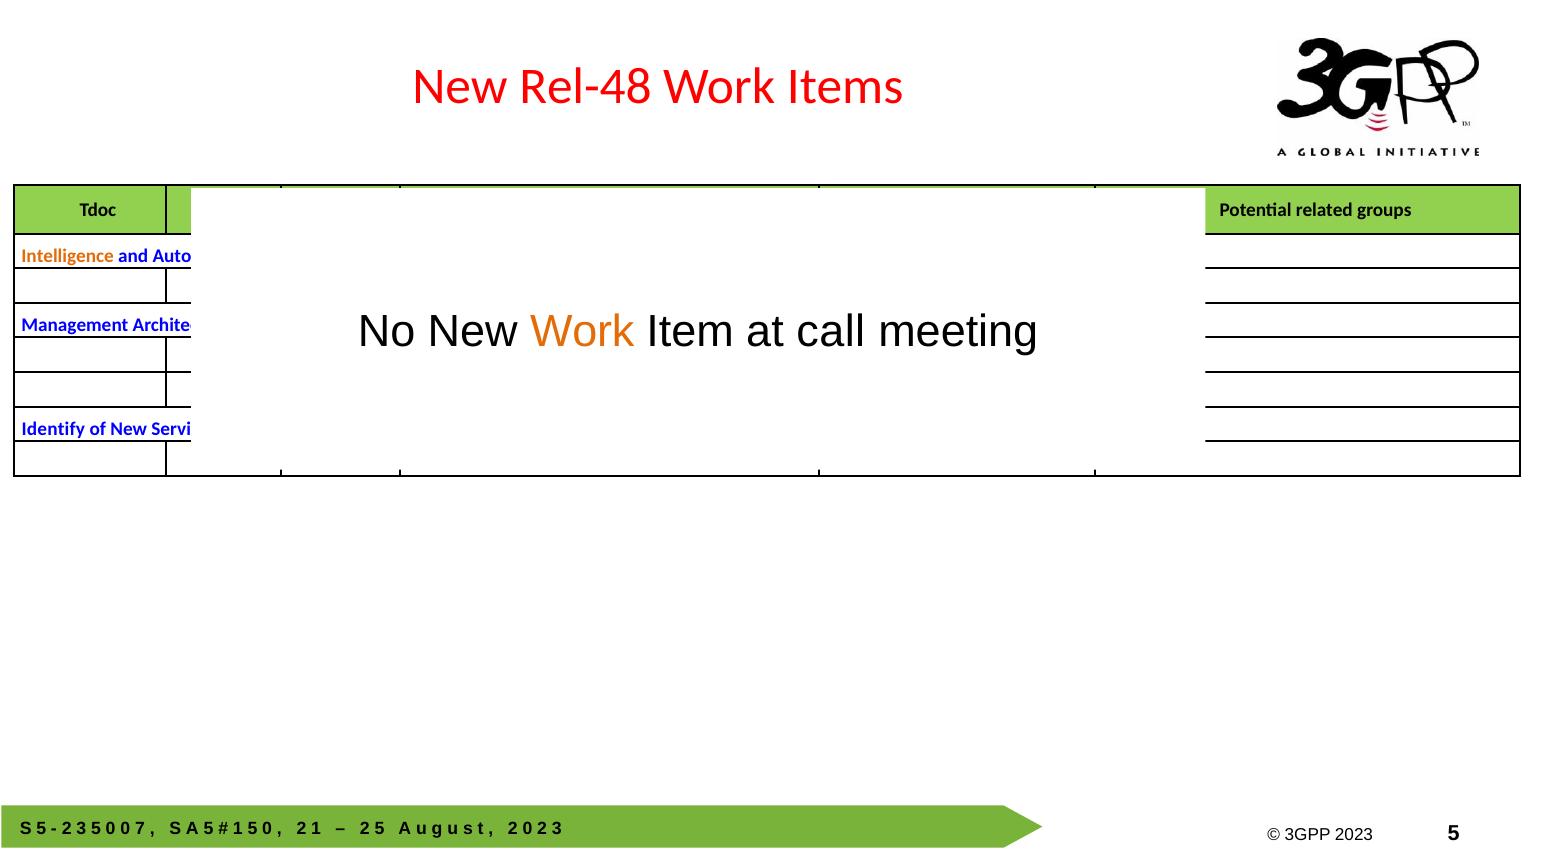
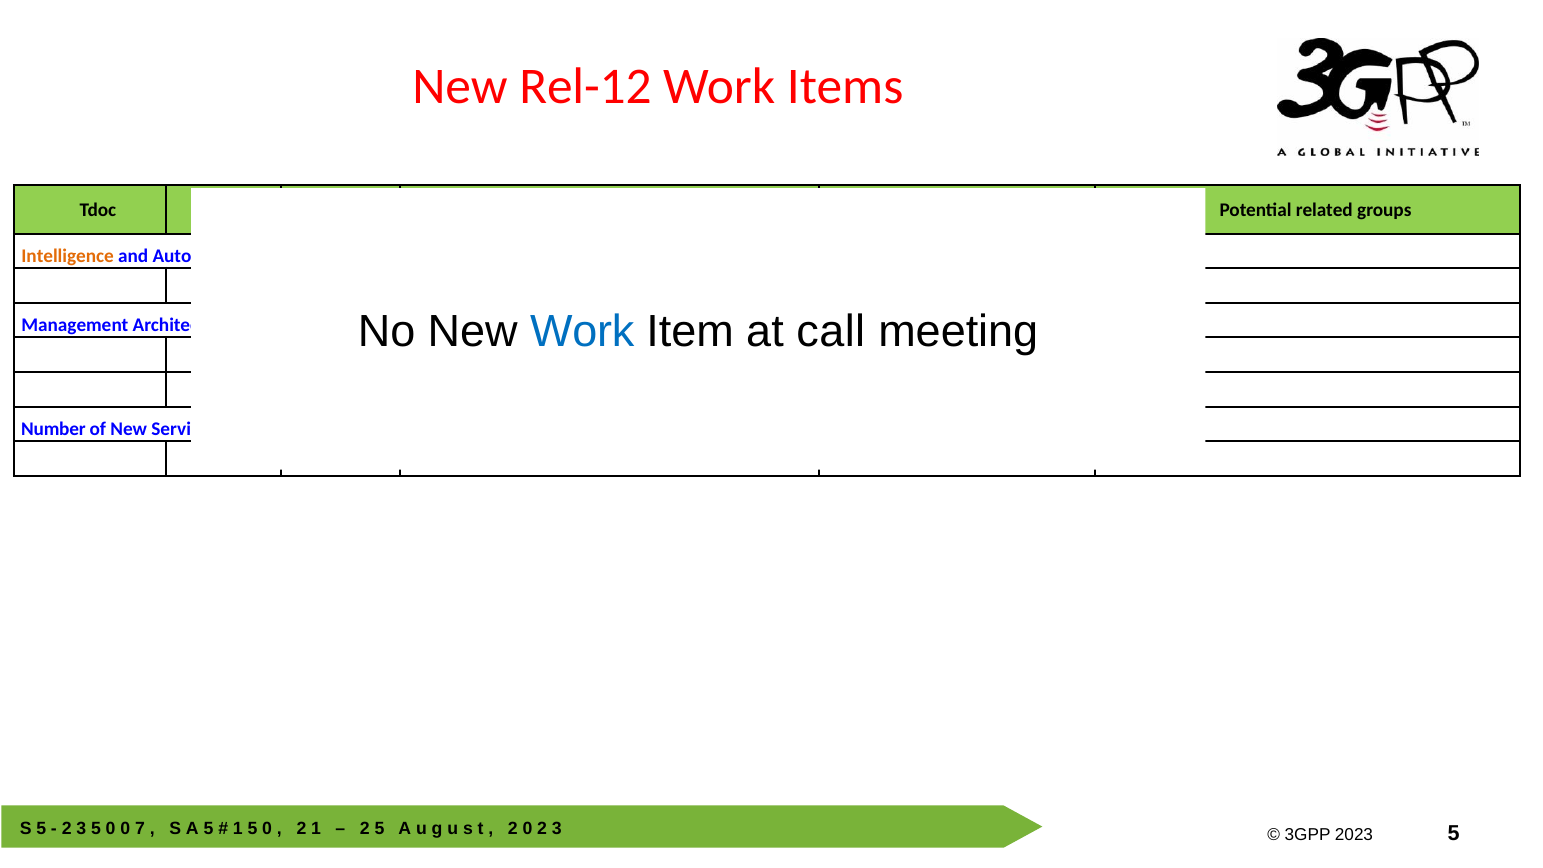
Rel-48: Rel-48 -> Rel-12 (585, 86)
Work colour: orange -> blue (582, 332)
Identify: Identify -> Number (53, 430)
